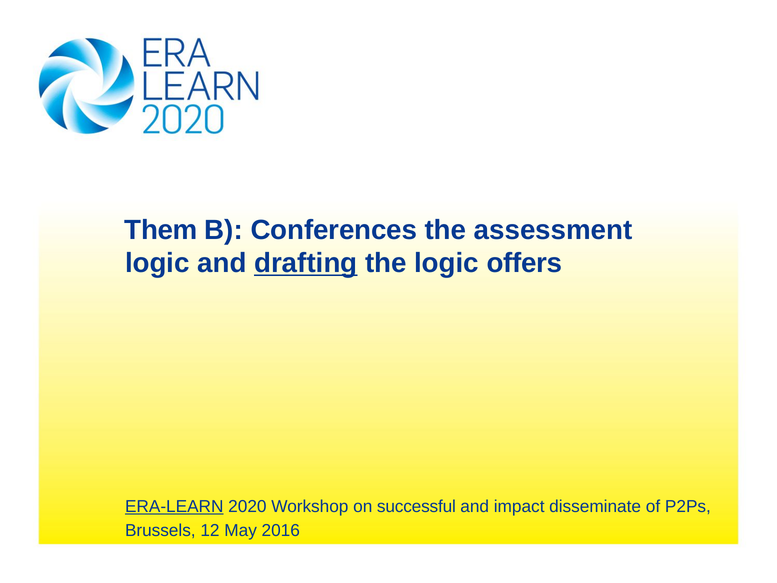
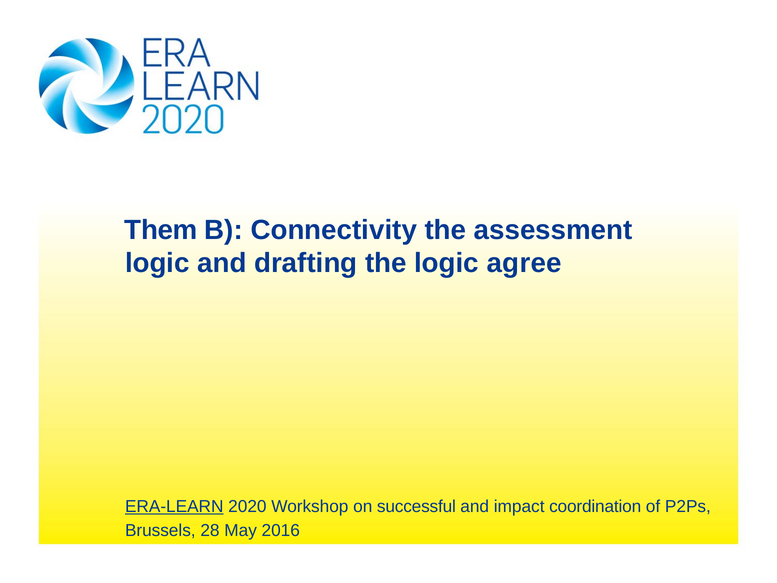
Conferences: Conferences -> Connectivity (334, 230)
drafting underline: present -> none (306, 263)
offers: offers -> agree (524, 263)
disseminate: disseminate -> coordination (595, 506)
12: 12 -> 28 (210, 530)
